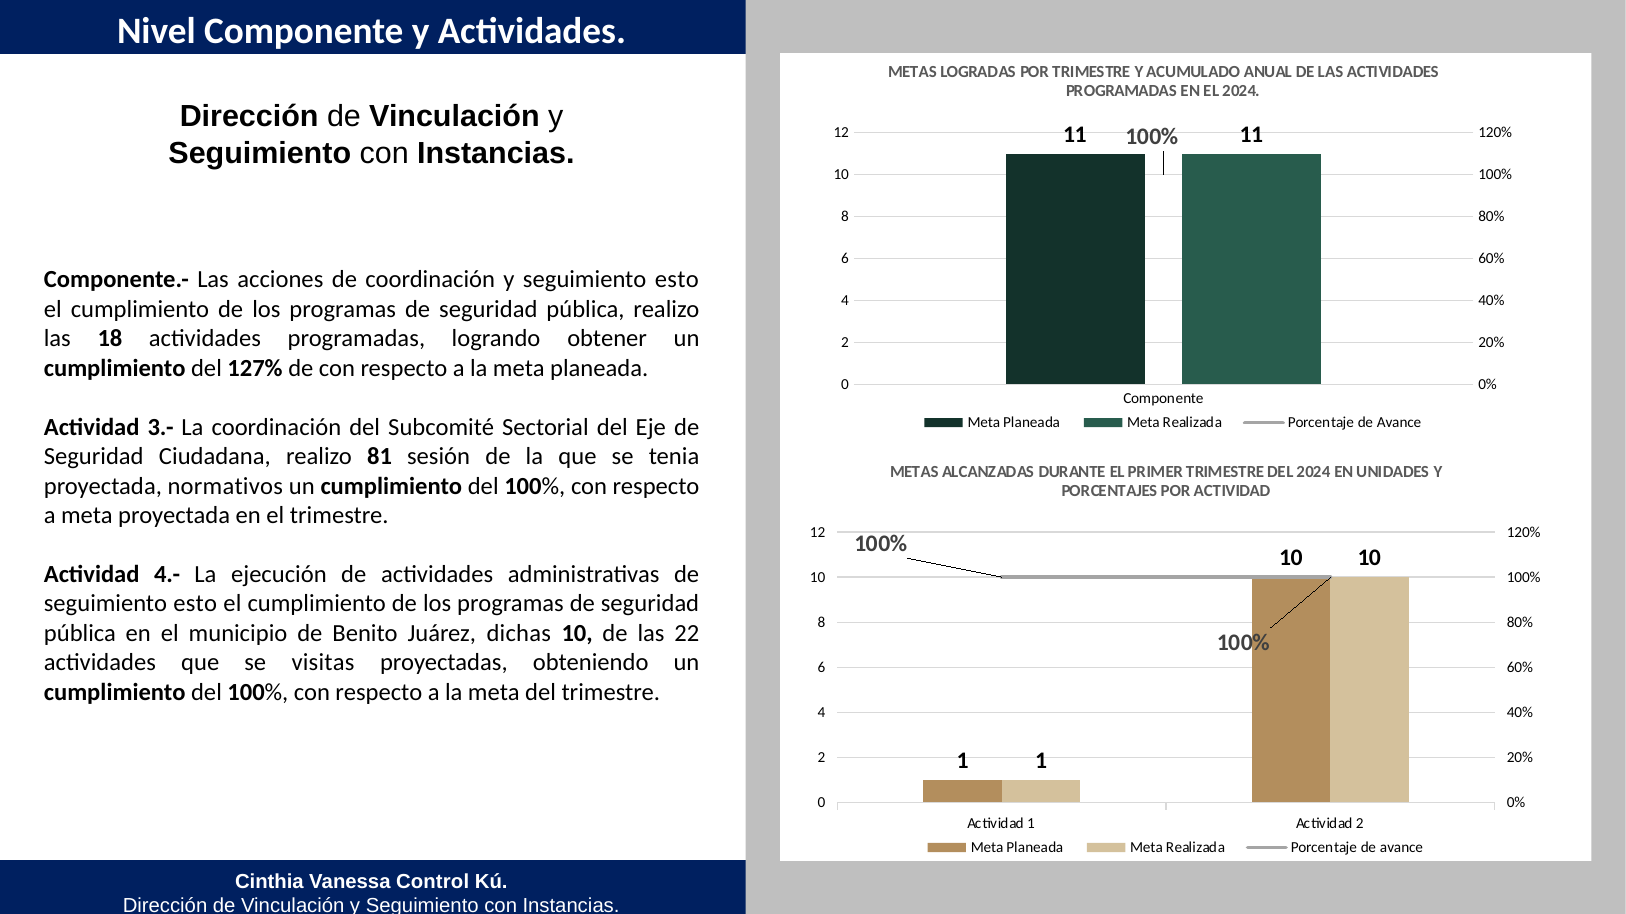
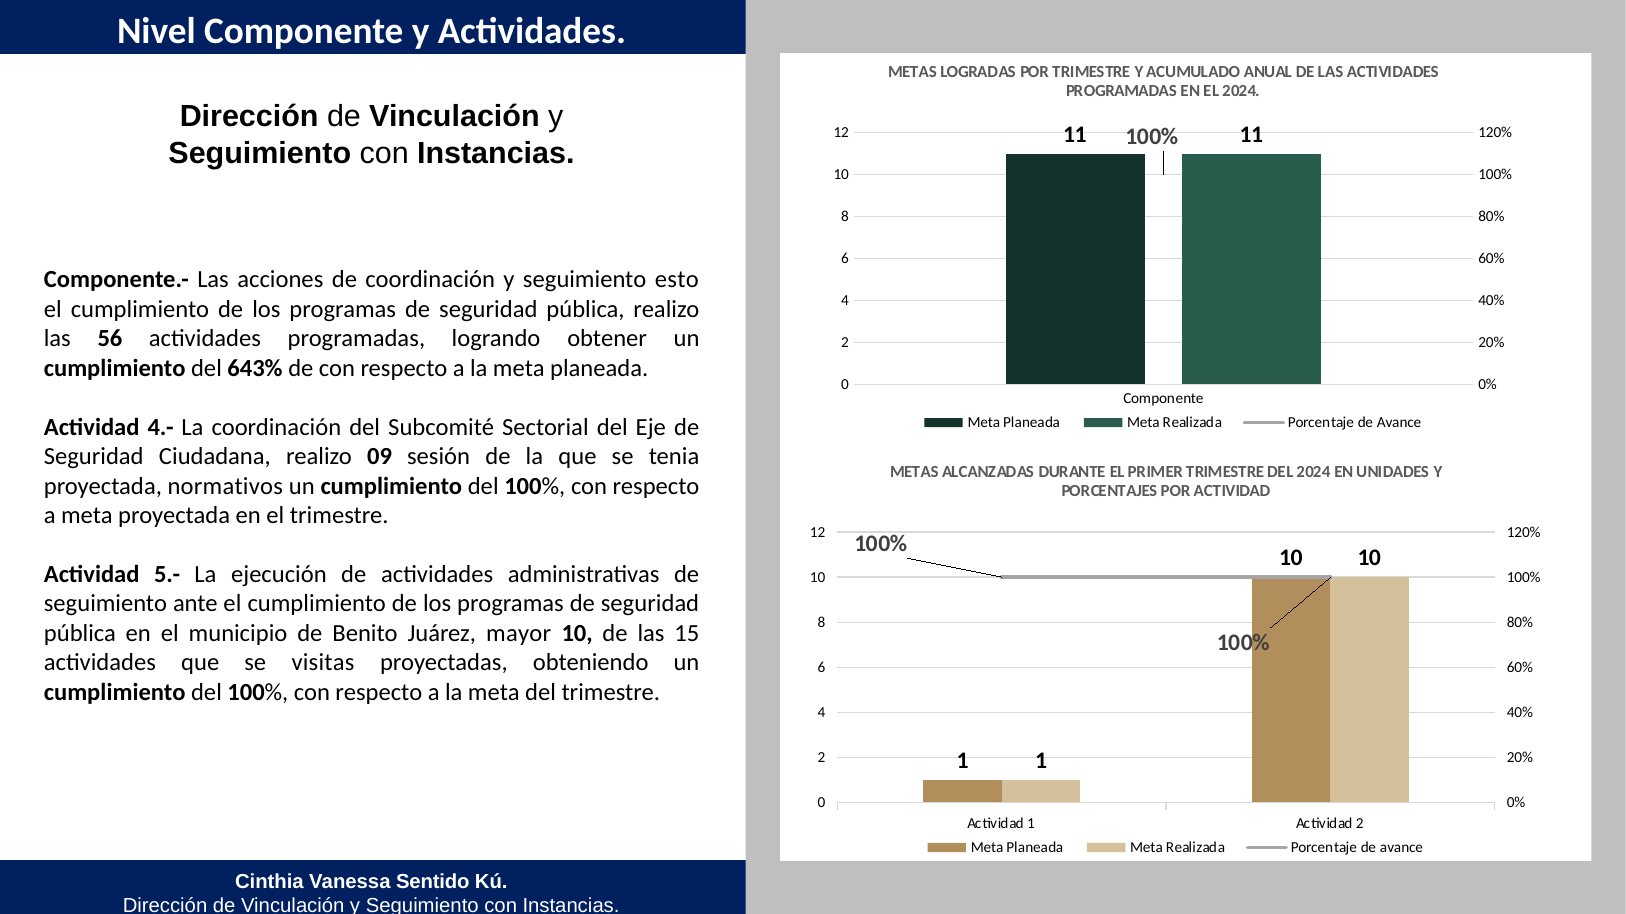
18: 18 -> 56 (110, 339)
127%: 127% -> 643% (255, 368)
3.-: 3.- -> 4.- (161, 427)
81: 81 -> 09 (380, 457)
4.-: 4.- -> 5.- (167, 575)
esto: esto -> ante (195, 604)
dichas: dichas -> mayor (519, 634)
22: 22 -> 15 (687, 634)
Control: Control -> Sentido (433, 882)
